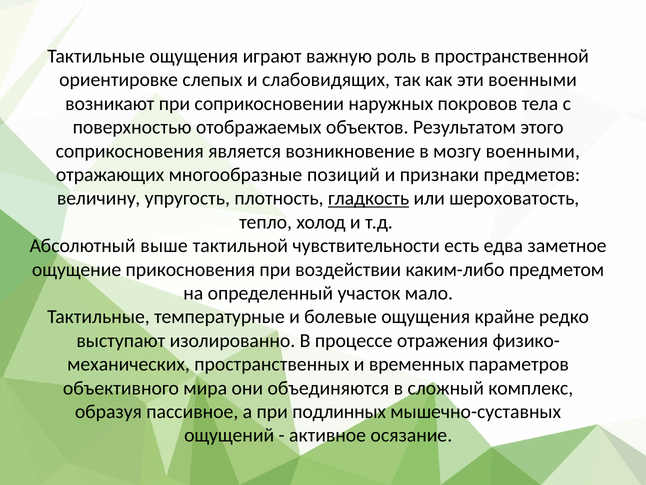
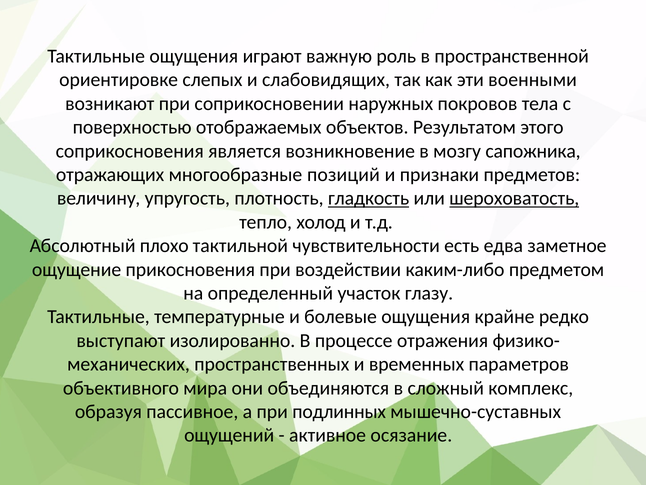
мозгу военными: военными -> сапожника (533, 151)
шероховатость underline: none -> present (514, 198)
выше: выше -> плохо (164, 246)
мало: мало -> глазу (429, 293)
